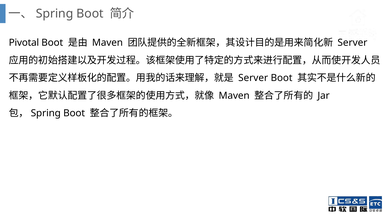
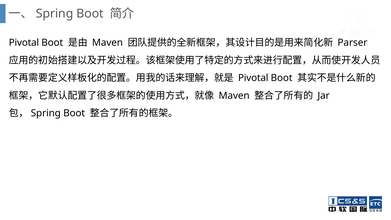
Server: Server -> Parser (352, 43)
Server: Server -> Pivotal (253, 78)
